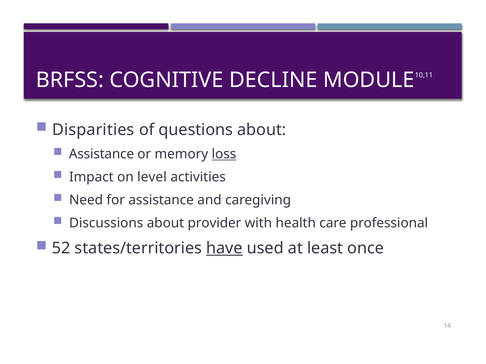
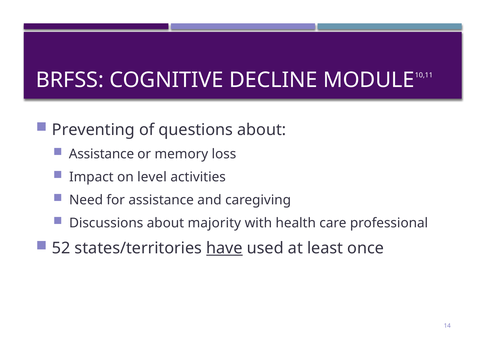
Disparities: Disparities -> Preventing (93, 130)
loss underline: present -> none (224, 154)
provider: provider -> majority (214, 223)
